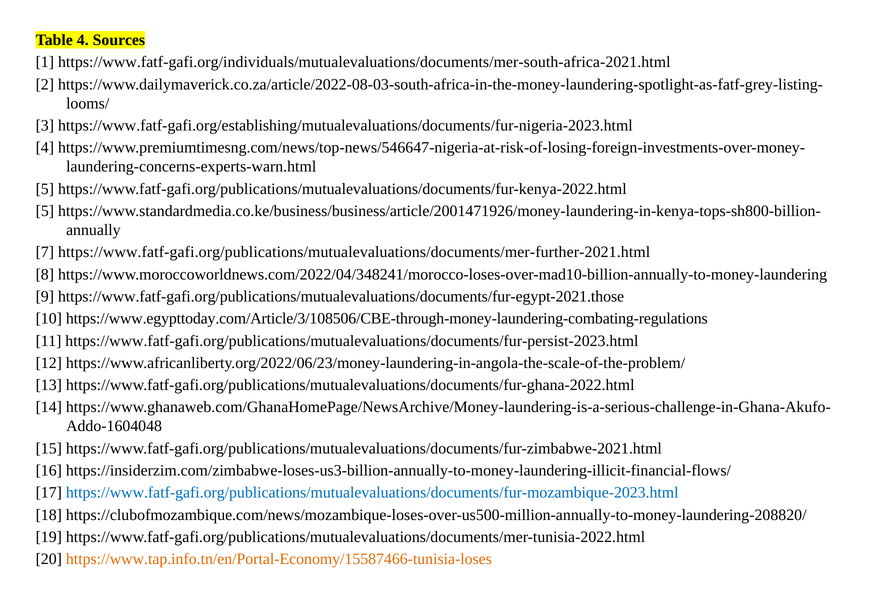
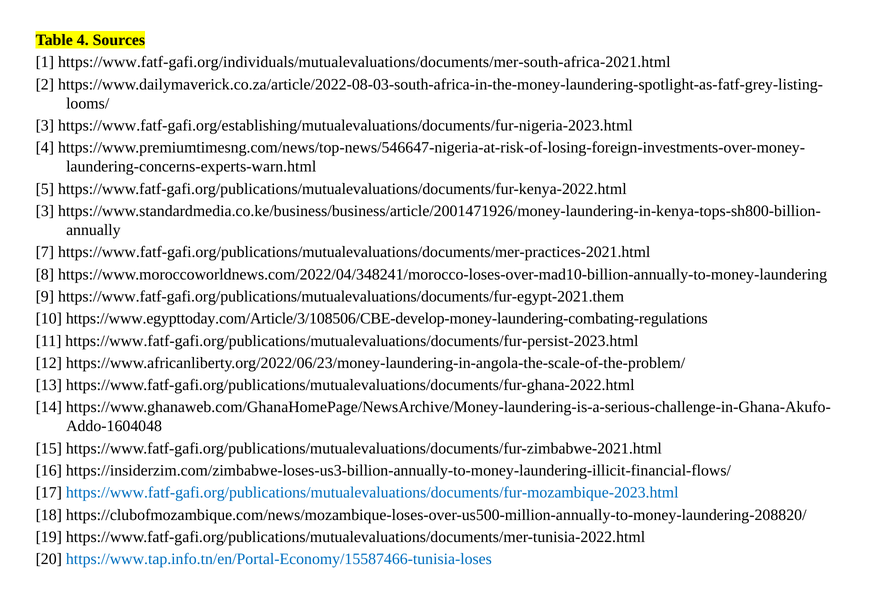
5: 5 -> 3 (45, 211)
https://www.fatf-gafi.org/publications/mutualevaluations/documents/mer-further-2021.html: https://www.fatf-gafi.org/publications/mutualevaluations/documents/mer-further-2021.html -> https://www.fatf-gafi.org/publications/mutualevaluations/documents/mer-practices-2021.html (354, 252)
https://www.fatf-gafi.org/publications/mutualevaluations/documents/fur-egypt-2021.those: https://www.fatf-gafi.org/publications/mutualevaluations/documents/fur-egypt-2021.those -> https://www.fatf-gafi.org/publications/mutualevaluations/documents/fur-egypt-2021.them (341, 296)
https://www.egypttoday.com/Article/3/108506/CBE-through-money-laundering-combating-regulations: https://www.egypttoday.com/Article/3/108506/CBE-through-money-laundering-combating-regulations -> https://www.egypttoday.com/Article/3/108506/CBE-develop-money-laundering-combating-regulations (387, 319)
https://www.tap.info.tn/en/Portal-Economy/15587466-tunisia-loses colour: orange -> blue (279, 559)
